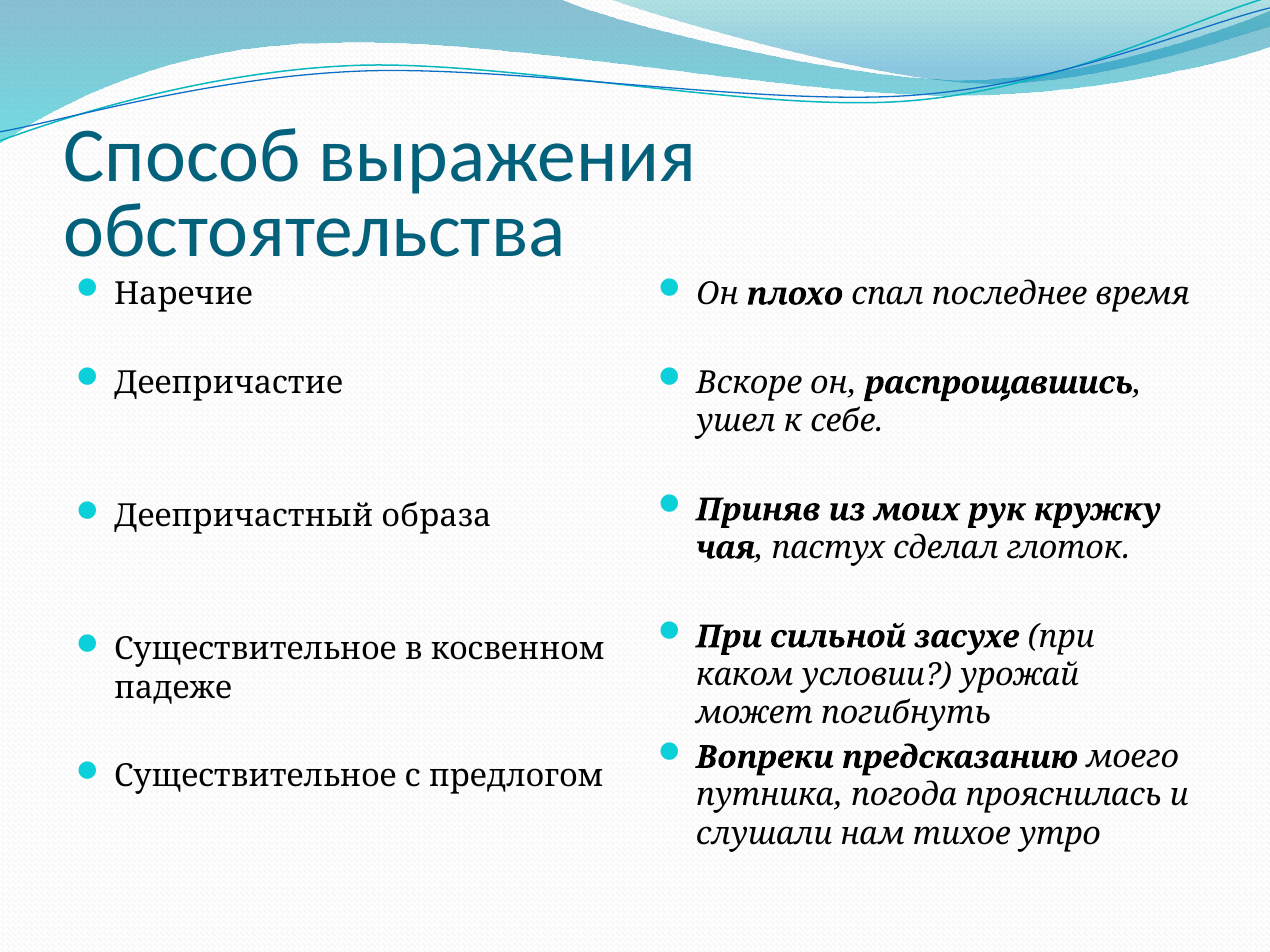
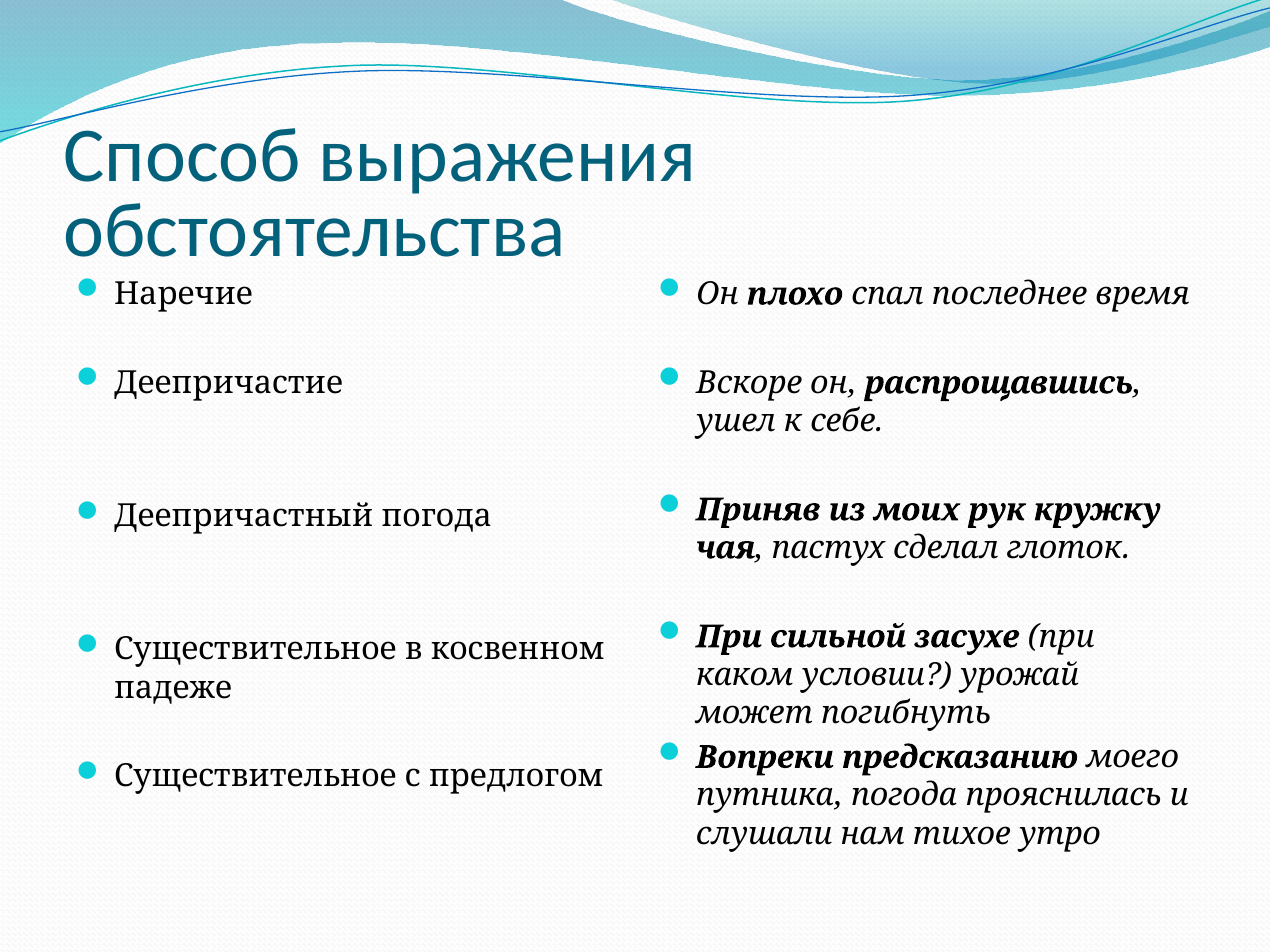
Деепричастный образа: образа -> погода (437, 516)
